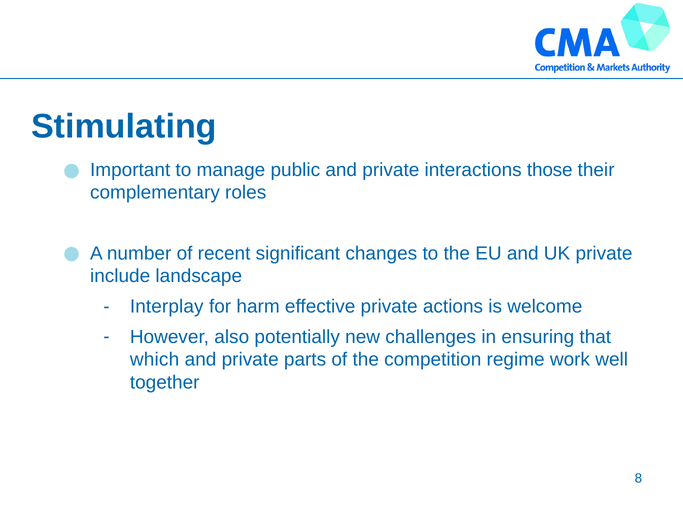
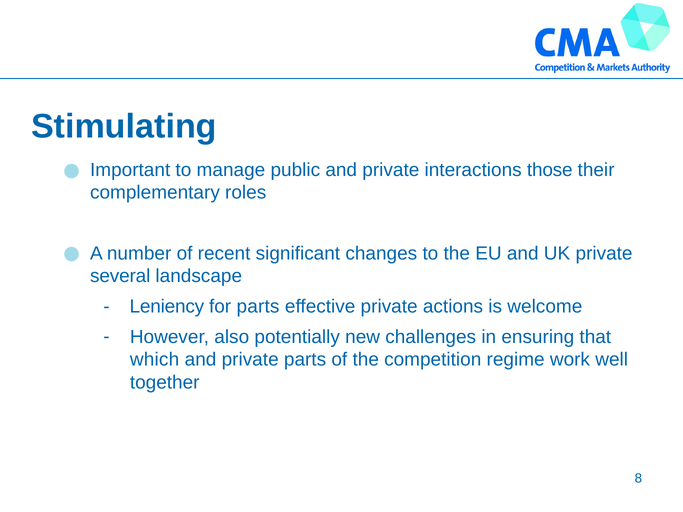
include: include -> several (120, 276)
Interplay: Interplay -> Leniency (167, 307)
for harm: harm -> parts (258, 307)
